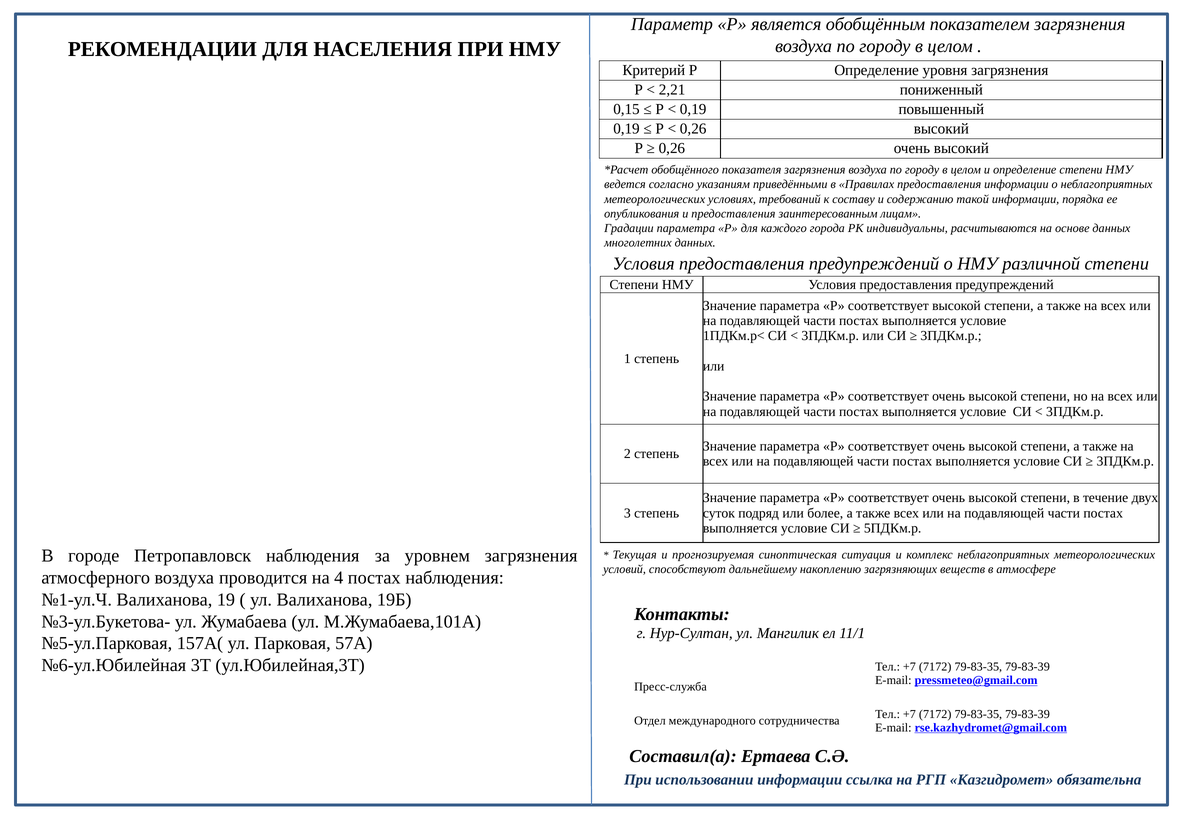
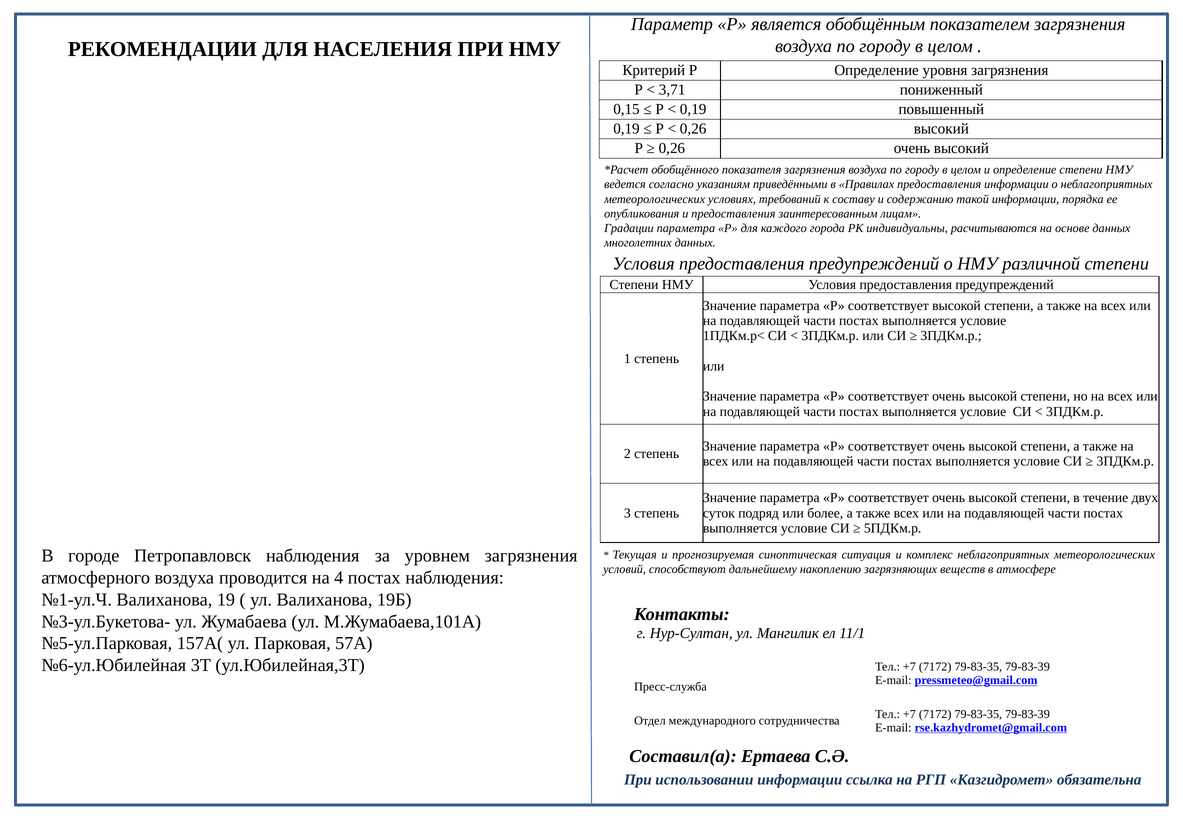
2,21: 2,21 -> 3,71 (672, 90)
